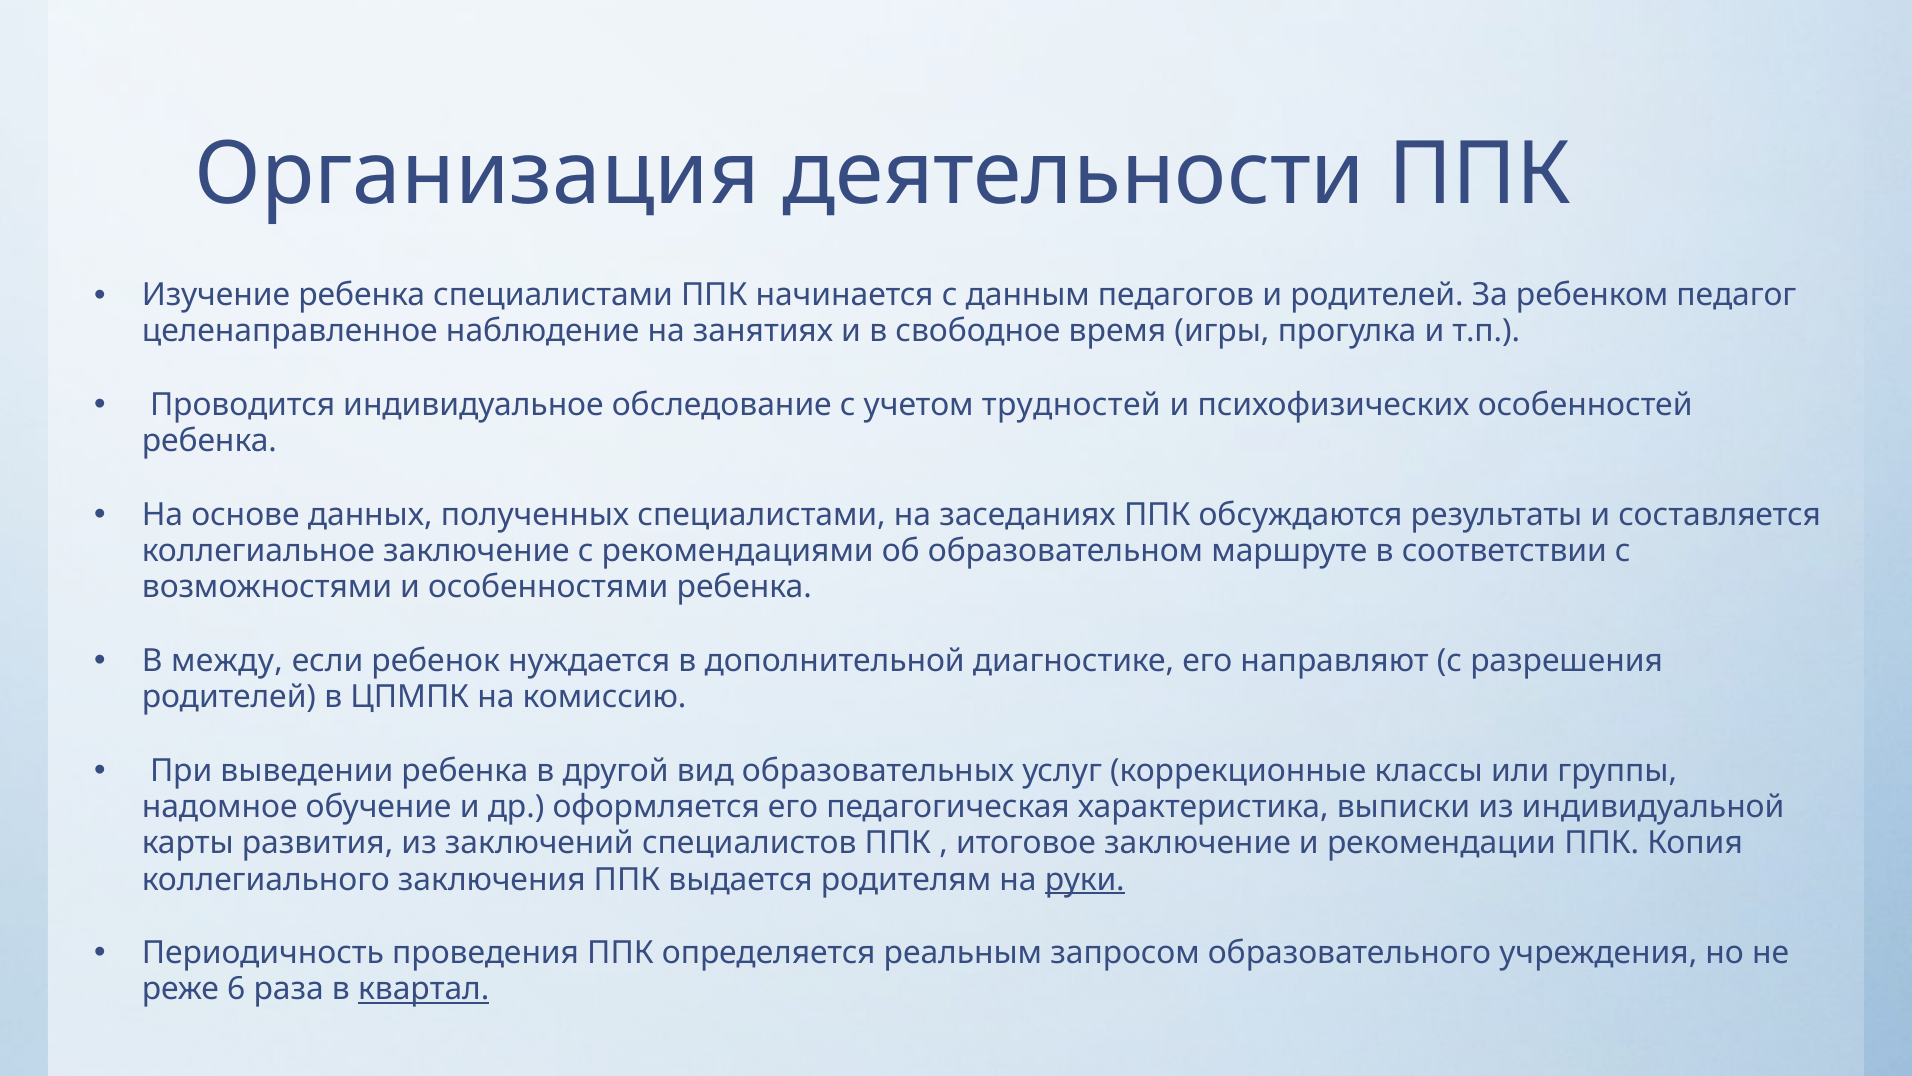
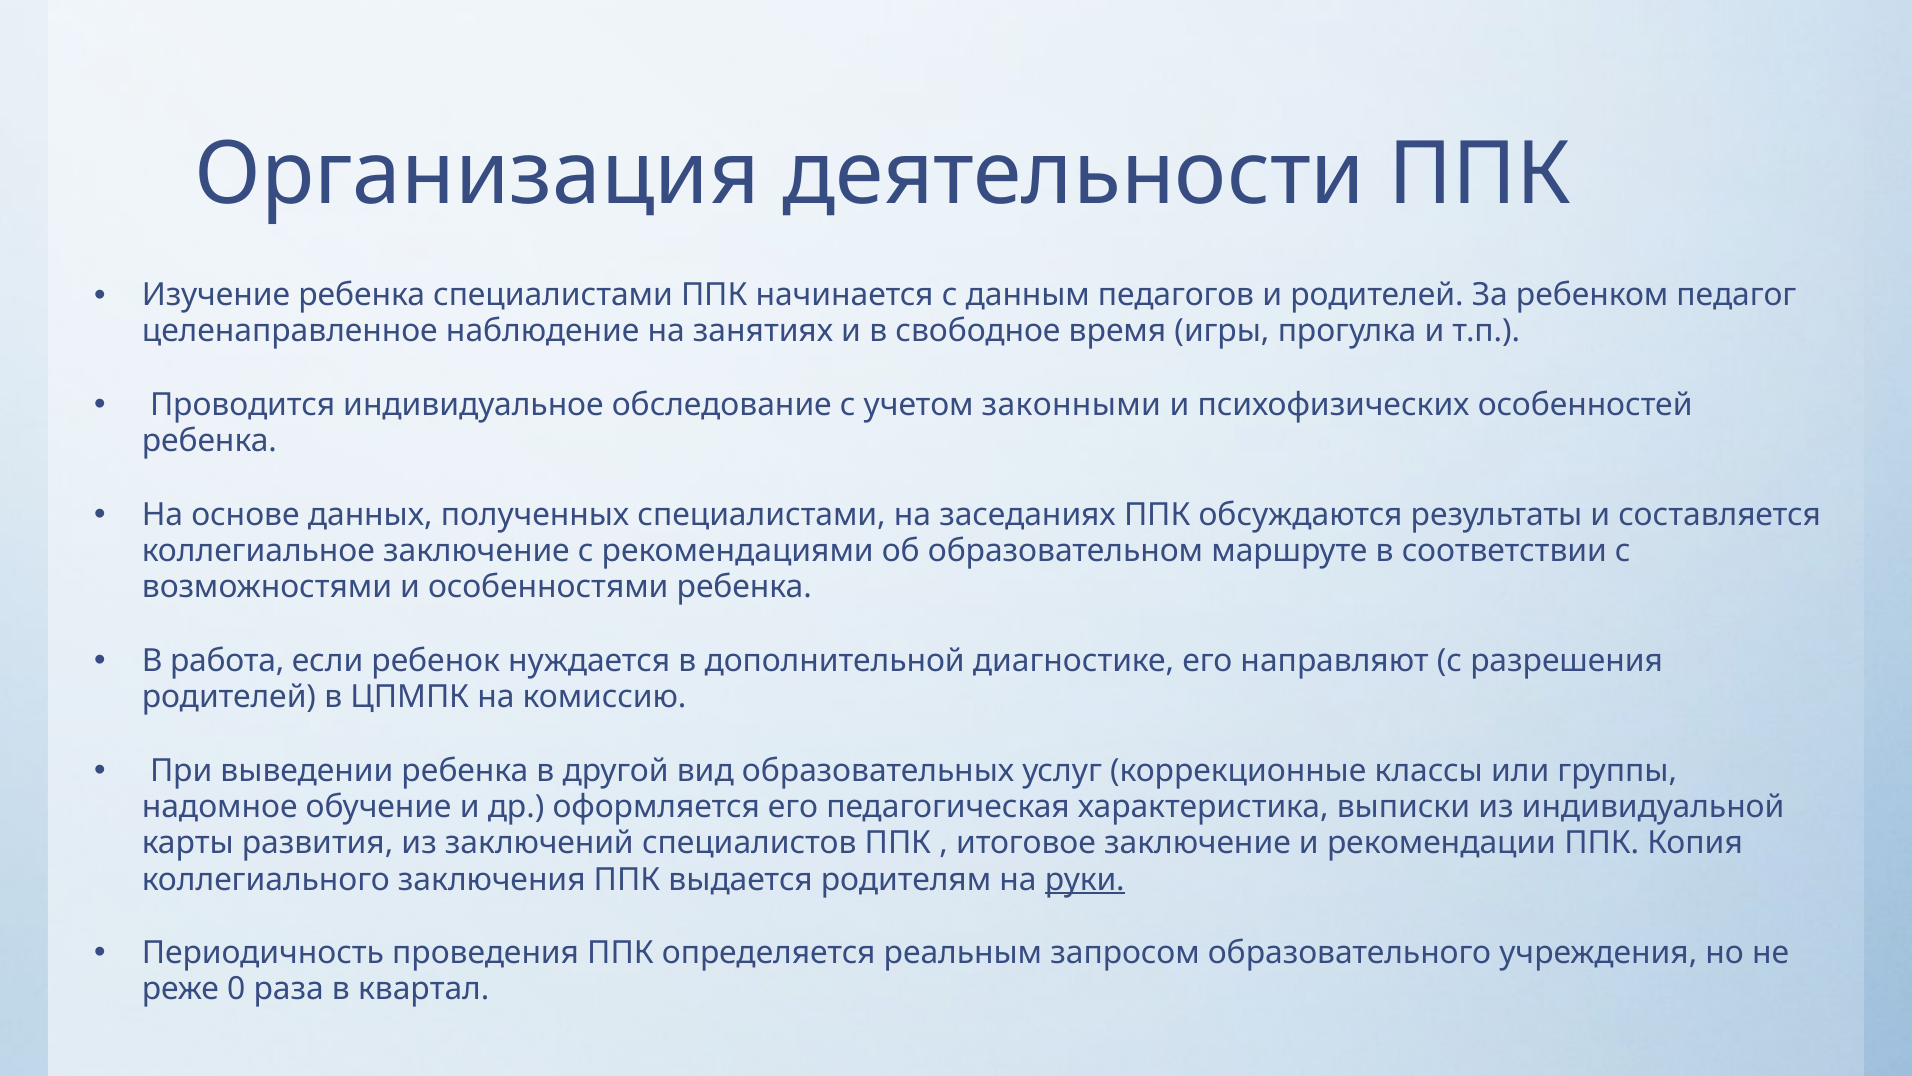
трудностей: трудностей -> законными (1071, 405)
между: между -> работа (227, 661)
6: 6 -> 0 (236, 989)
квартал underline: present -> none (424, 989)
